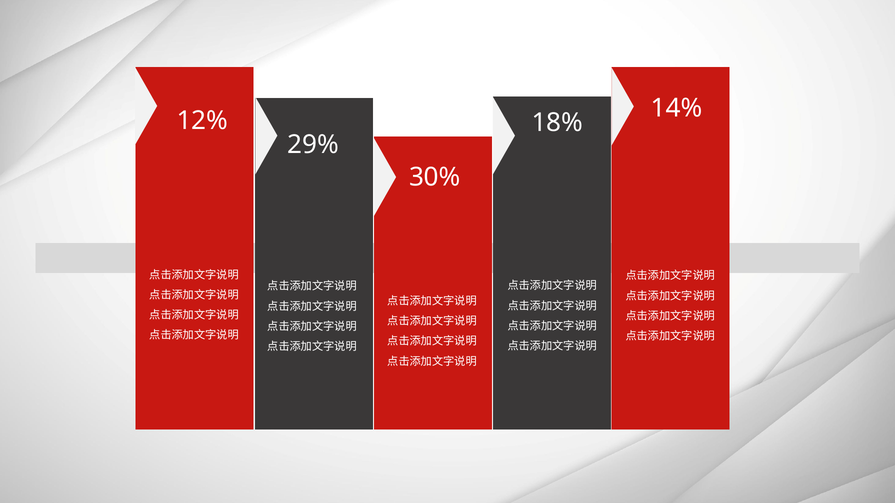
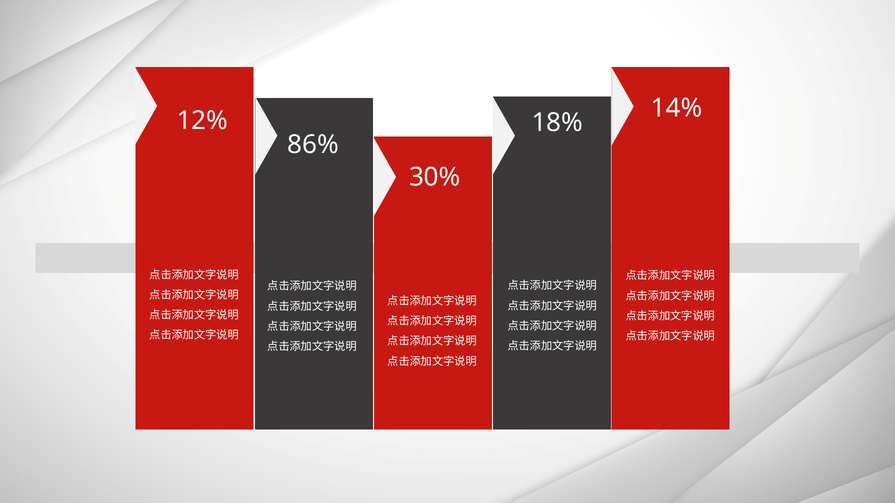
29%: 29% -> 86% (313, 145)
